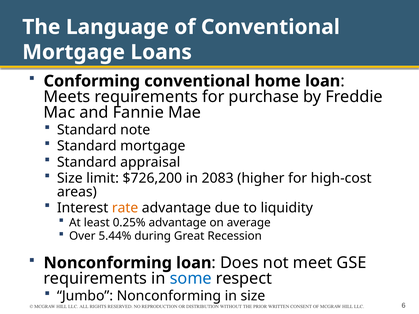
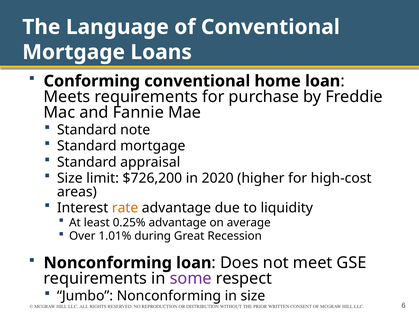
2083: 2083 -> 2020 (218, 178)
5.44%: 5.44% -> 1.01% (115, 236)
some colour: blue -> purple (191, 279)
